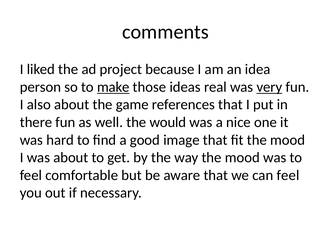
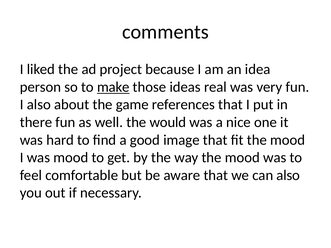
very underline: present -> none (269, 87)
was about: about -> mood (71, 158)
can feel: feel -> also (288, 175)
